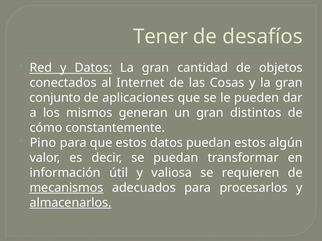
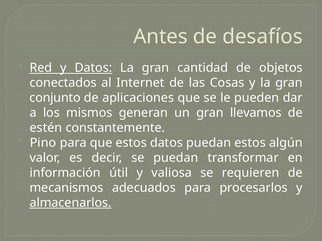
Tener: Tener -> Antes (161, 37)
distintos: distintos -> llevamos (256, 113)
cómo: cómo -> estén (46, 128)
mecanismos underline: present -> none (67, 188)
